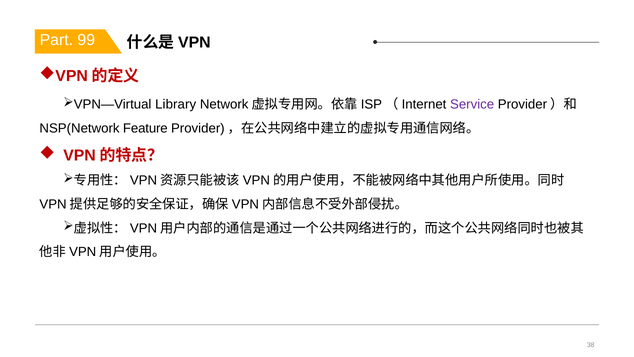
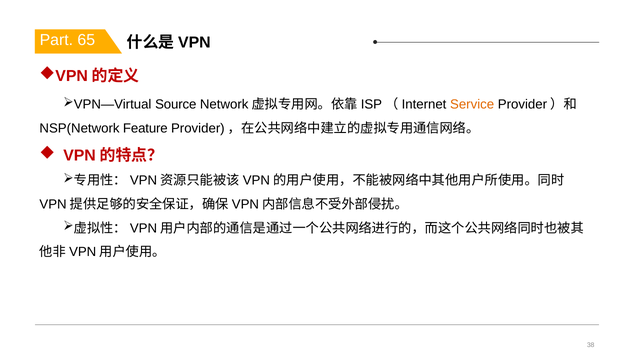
99: 99 -> 65 (86, 40)
Library: Library -> Source (176, 104)
Service colour: purple -> orange (472, 104)
